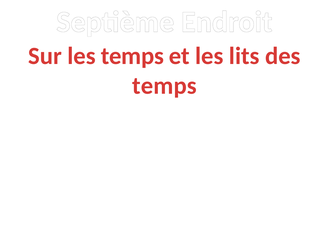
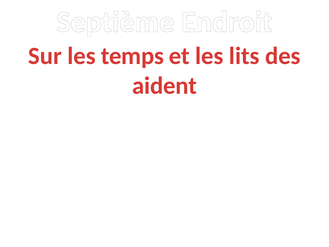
temps: temps -> aident (165, 86)
